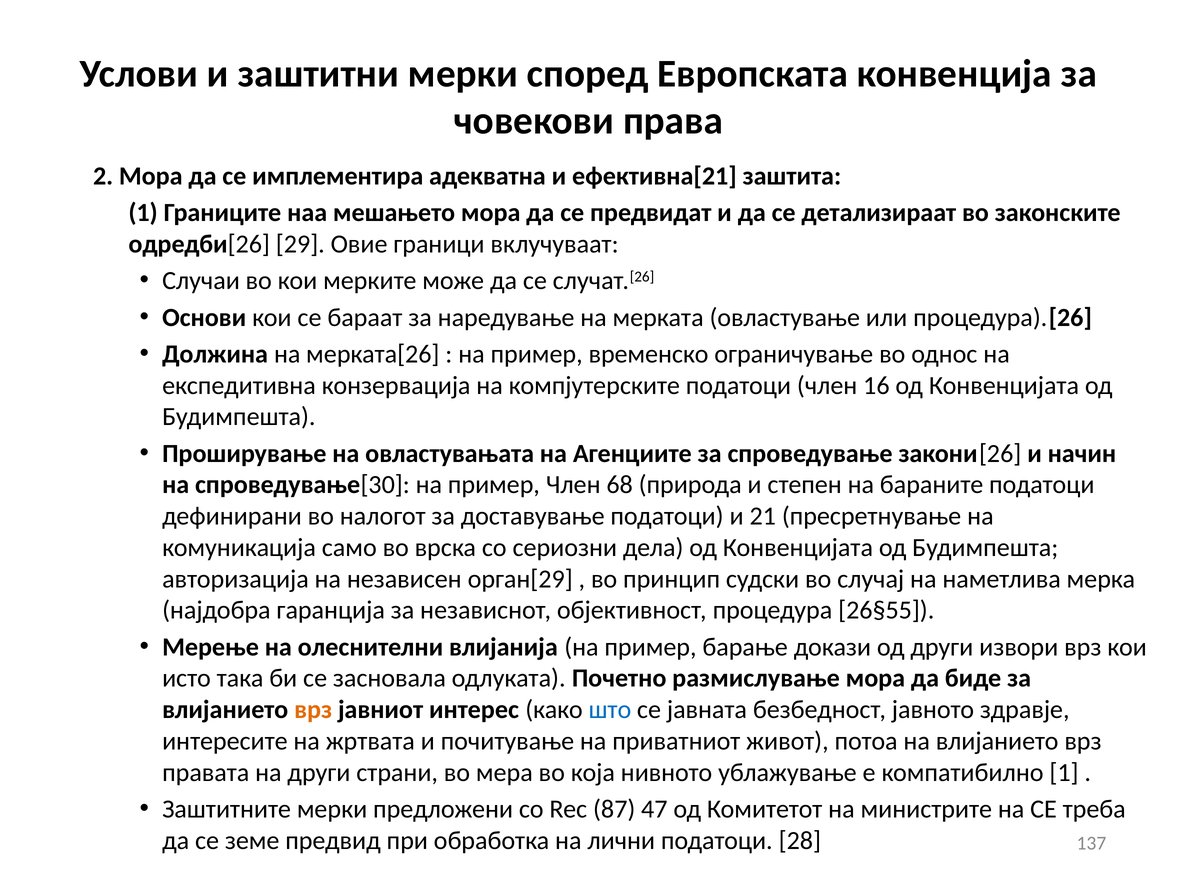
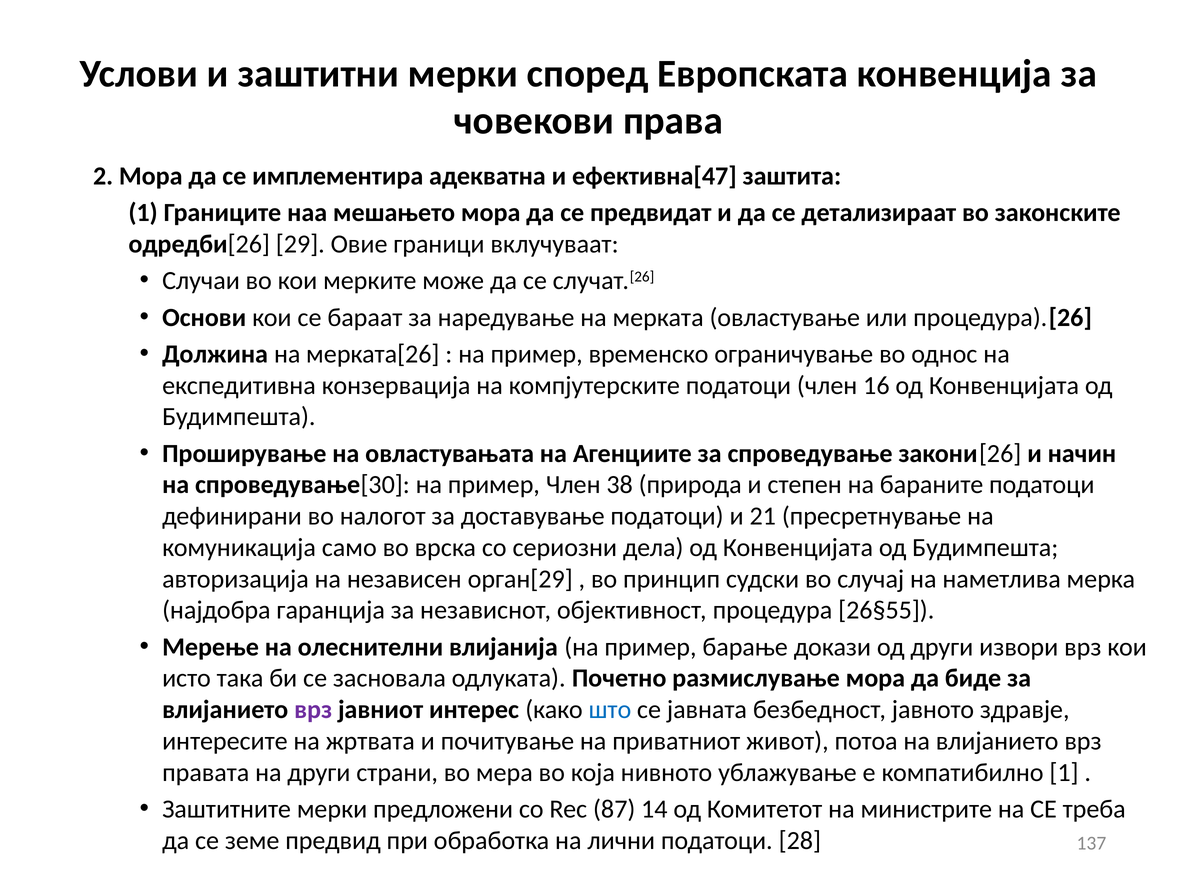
ефективна[21: ефективна[21 -> ефективна[47 (654, 176)
68: 68 -> 38 (620, 485)
врз colour: orange -> purple (313, 710)
47: 47 -> 14 (654, 809)
